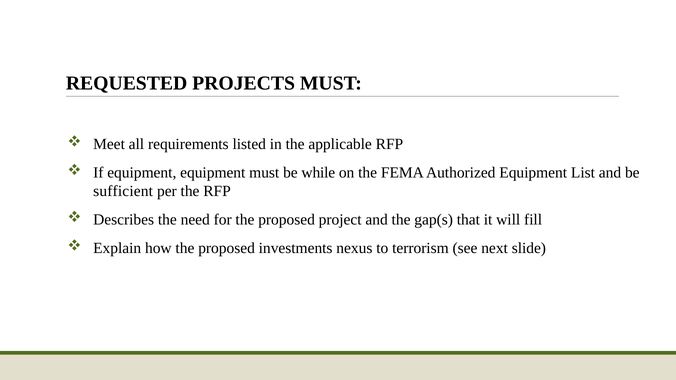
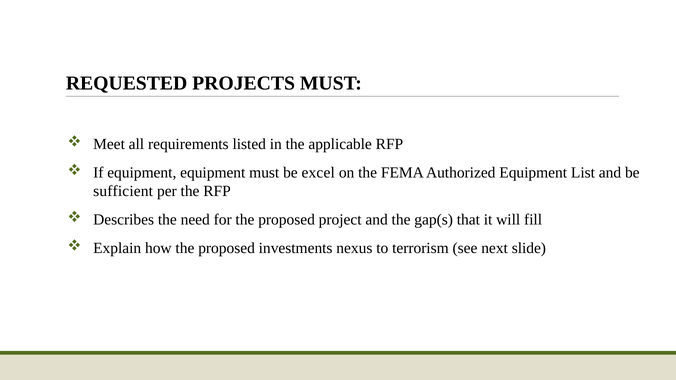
while: while -> excel (318, 173)
